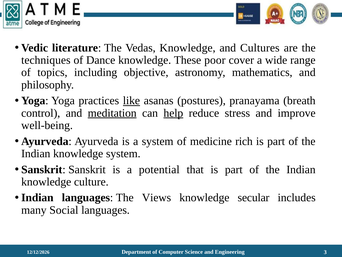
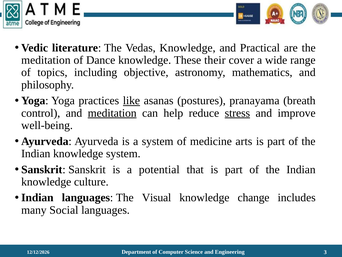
Cultures: Cultures -> Practical (260, 48)
techniques: techniques -> meditation (46, 60)
poor: poor -> their (215, 60)
help underline: present -> none (173, 113)
stress underline: none -> present (237, 113)
rich: rich -> arts (244, 141)
Views: Views -> Visual (157, 197)
secular: secular -> change (254, 197)
